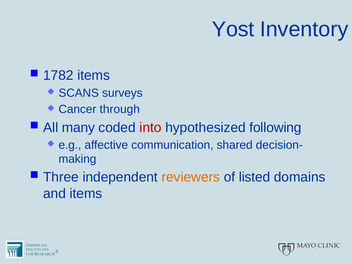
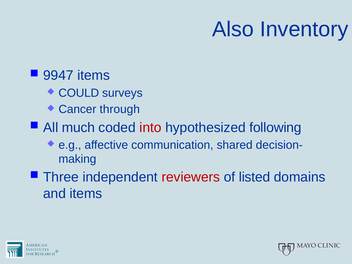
Yost: Yost -> Also (233, 29)
1782: 1782 -> 9947 (58, 75)
SCANS: SCANS -> COULD (79, 93)
many: many -> much (78, 127)
reviewers colour: orange -> red (191, 177)
